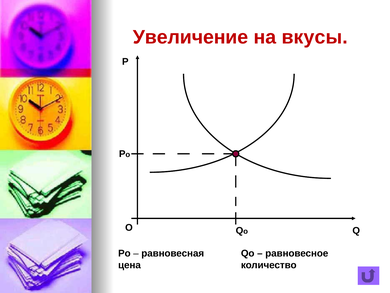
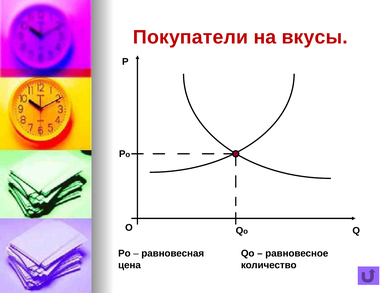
Увеличение: Увеличение -> Покупатели (190, 37)
